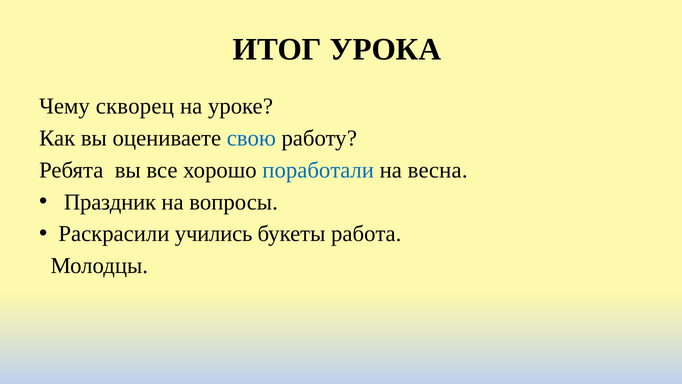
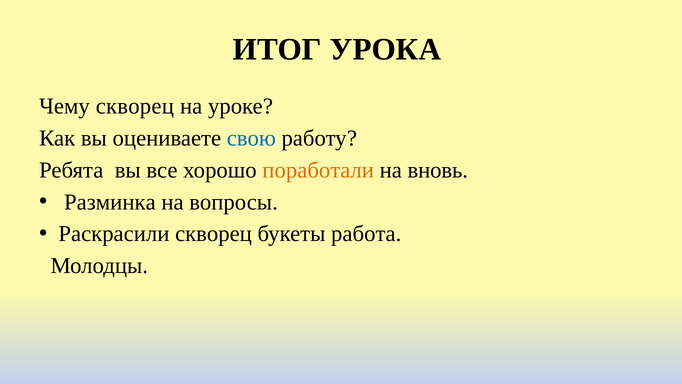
поработали colour: blue -> orange (318, 170)
весна: весна -> вновь (438, 170)
Праздник: Праздник -> Разминка (110, 202)
Раскрасили учились: учились -> скворец (214, 234)
